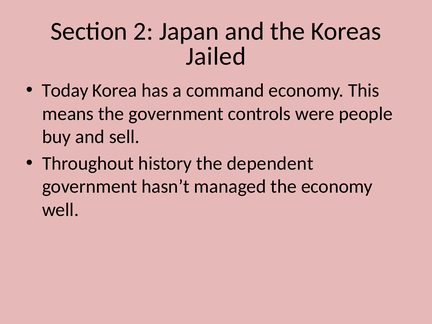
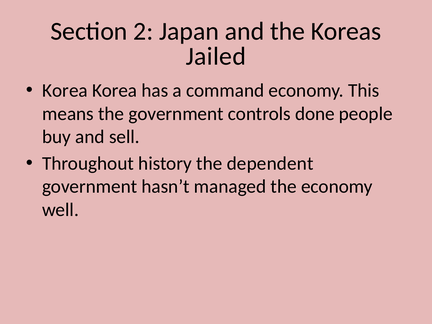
Today: Today -> Korea (65, 91)
were: were -> done (315, 114)
